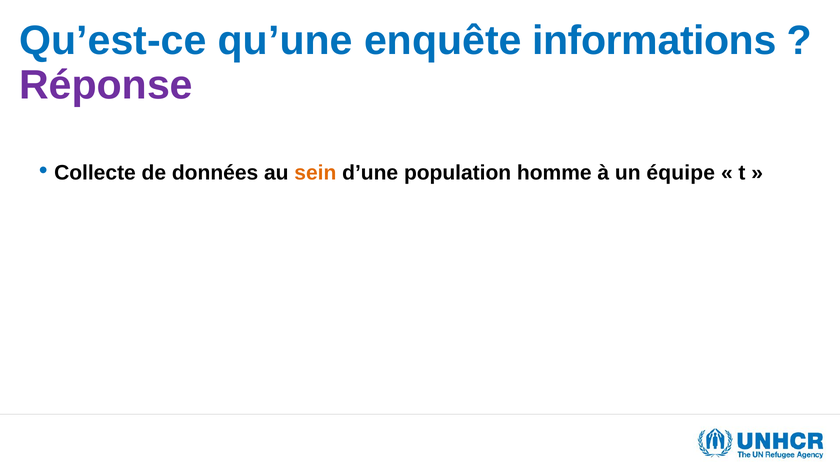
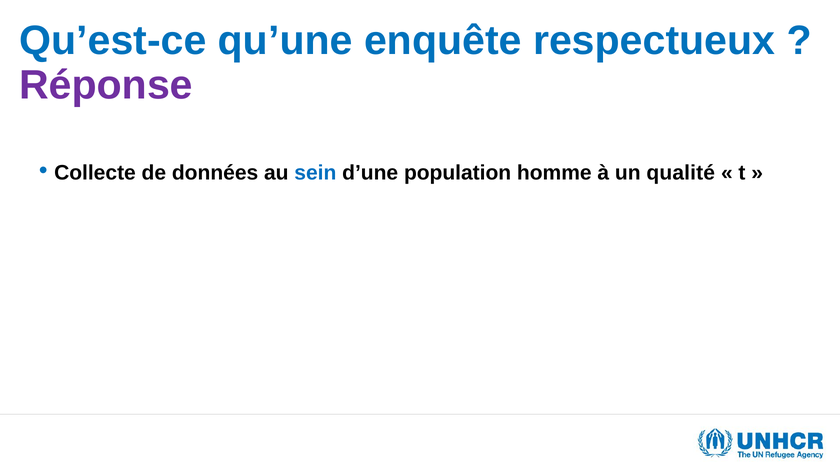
informations: informations -> respectueux (654, 41)
sein colour: orange -> blue (315, 173)
équipe: équipe -> qualité (681, 173)
